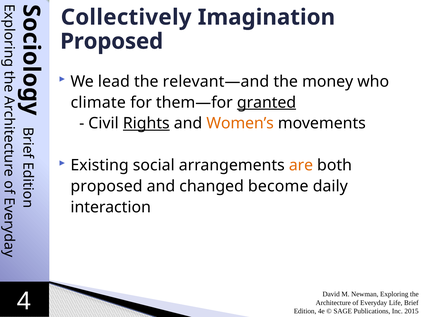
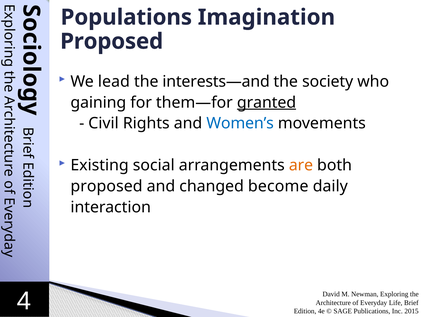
Collectively: Collectively -> Populations (126, 17)
relevant—and: relevant—and -> interests—and (216, 82)
money: money -> society (328, 82)
climate: climate -> gaining (98, 103)
Rights underline: present -> none (146, 123)
Women’s colour: orange -> blue (240, 123)
